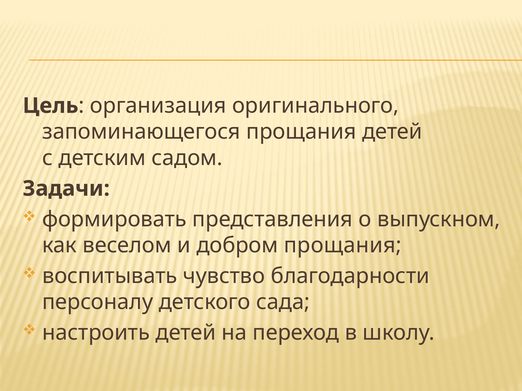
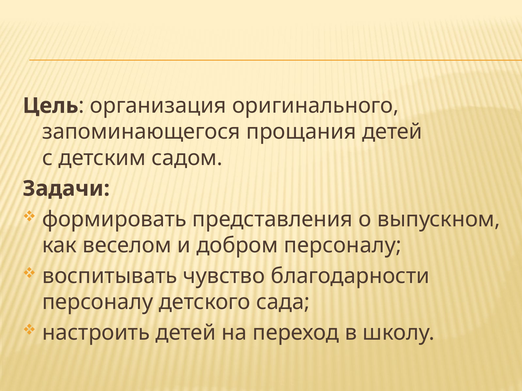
добром прощания: прощания -> персоналу (343, 246)
